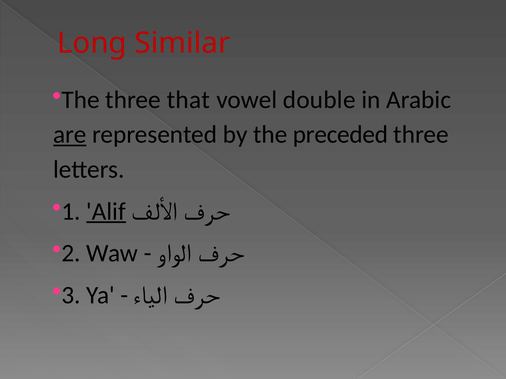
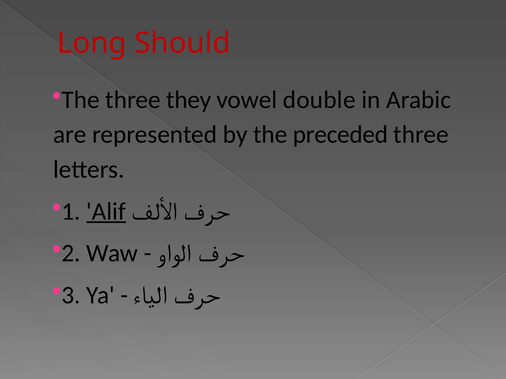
Similar: Similar -> Should (183, 43)
that: that -> they (189, 100)
are underline: present -> none (70, 135)
